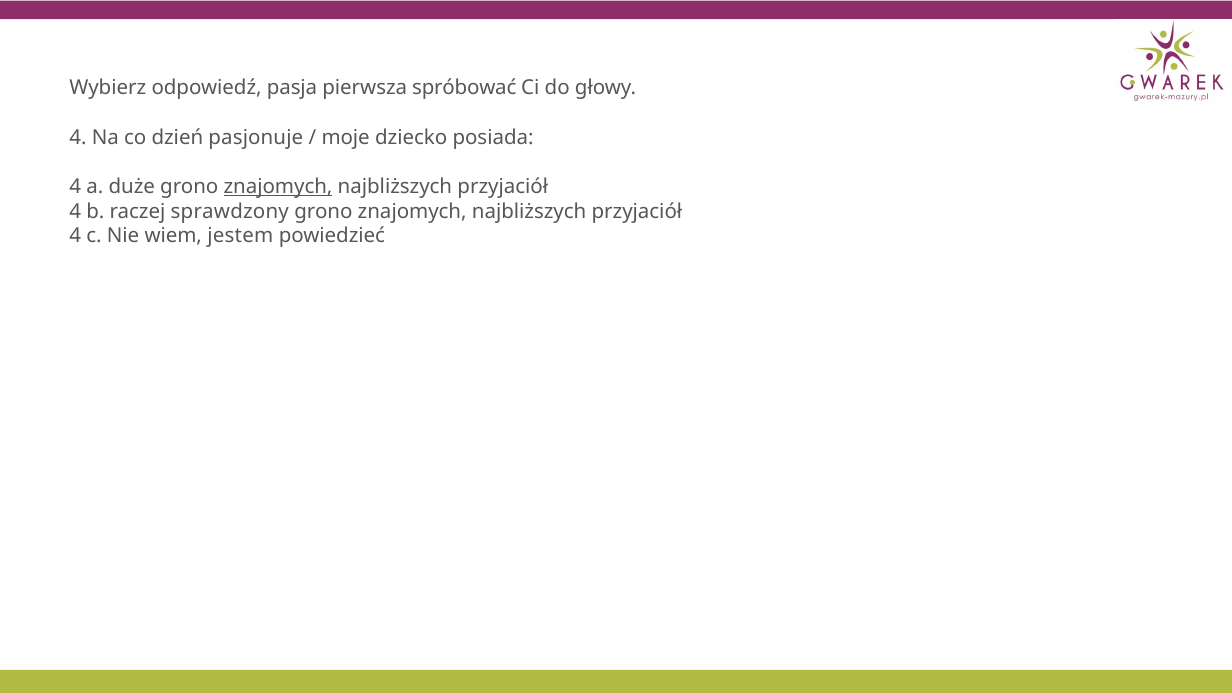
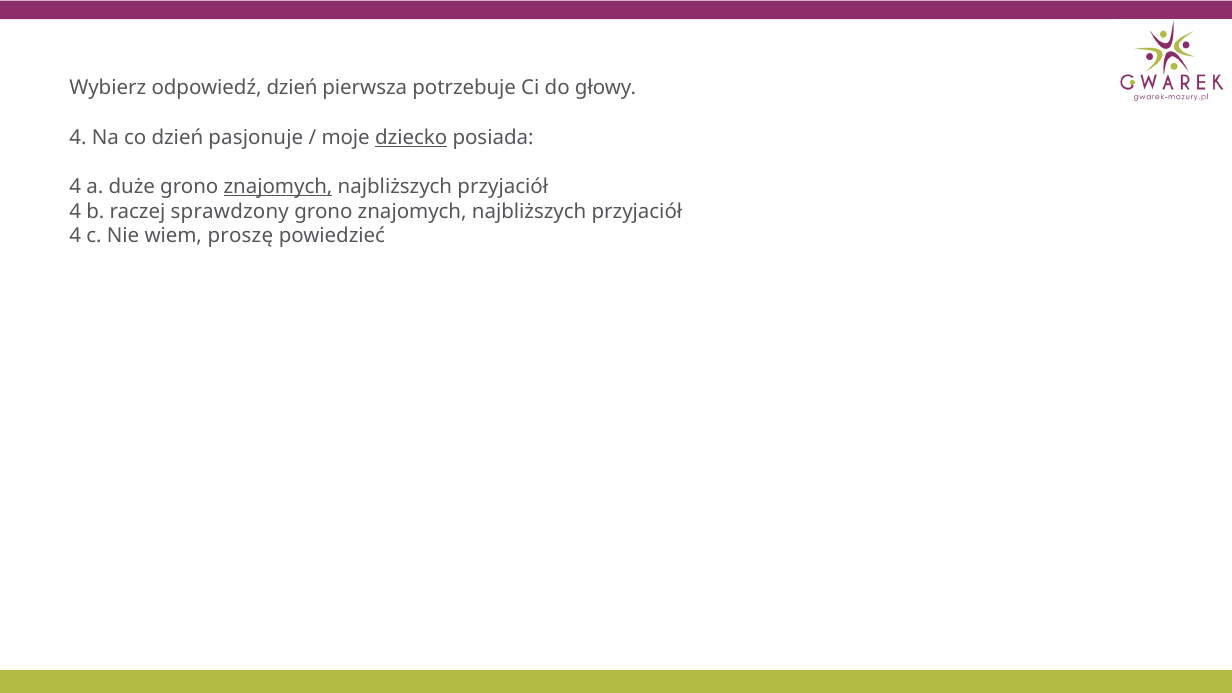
odpowiedź pasja: pasja -> dzień (292, 88)
spróbować: spróbować -> potrzebuje (464, 88)
dziecko underline: none -> present (411, 137)
jestem: jestem -> proszę (240, 236)
